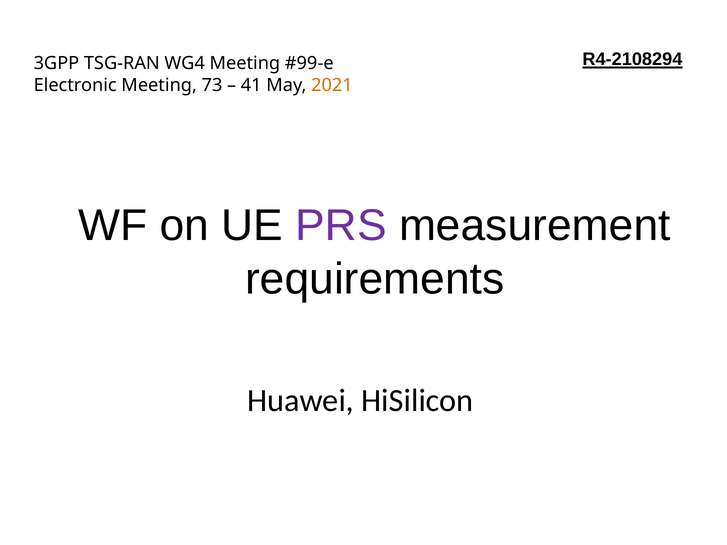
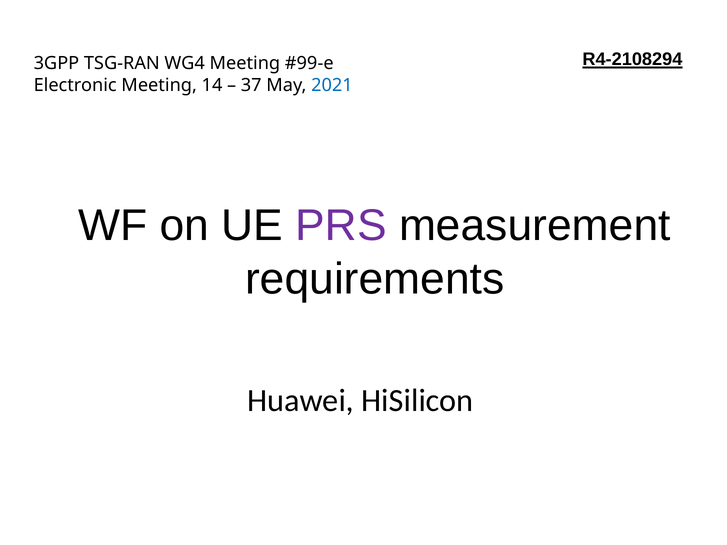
73: 73 -> 14 (212, 85)
41: 41 -> 37 (251, 85)
2021 colour: orange -> blue (332, 85)
